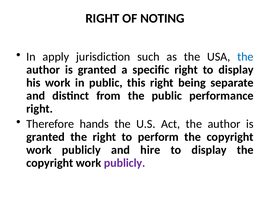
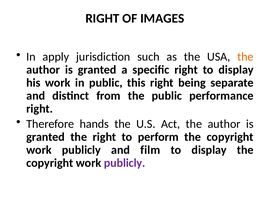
NOTING: NOTING -> IMAGES (162, 18)
the colour: blue -> orange (245, 57)
hire: hire -> film (150, 150)
